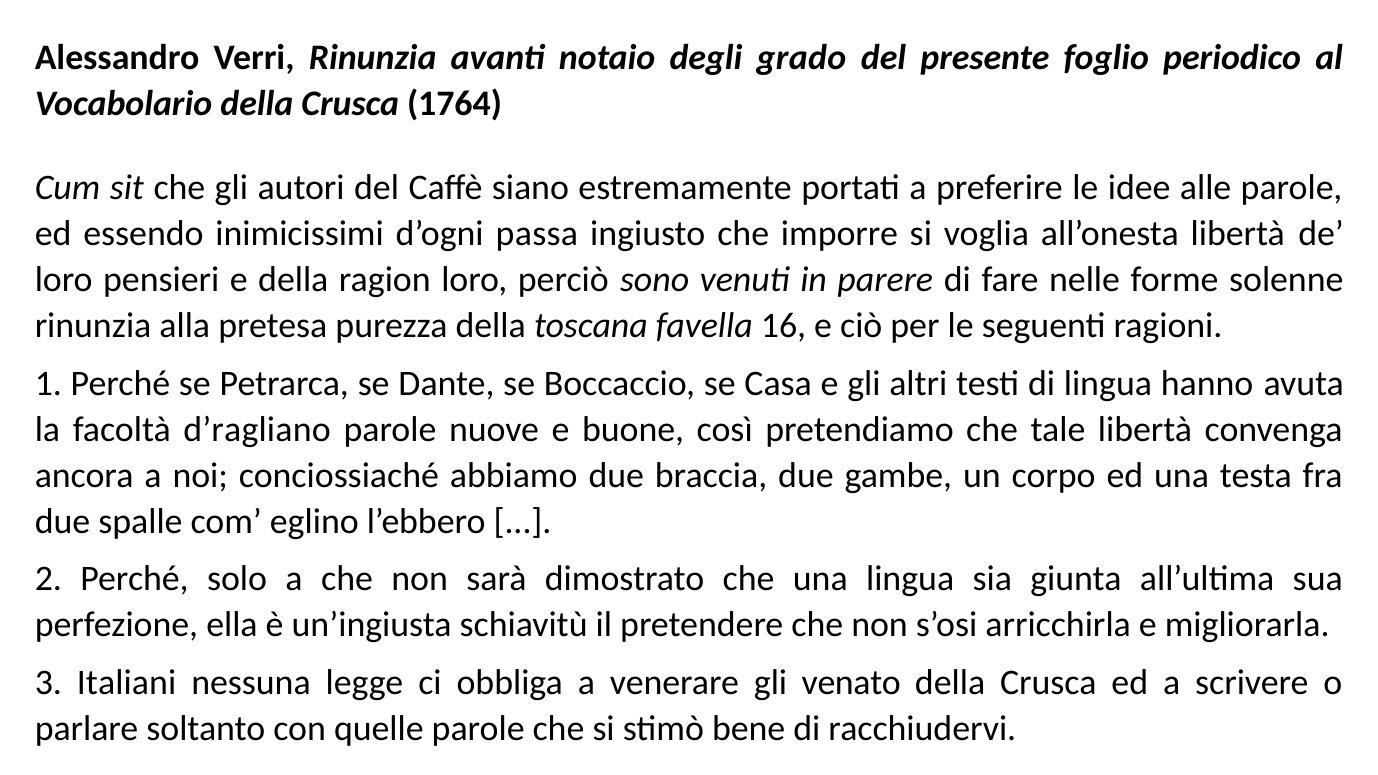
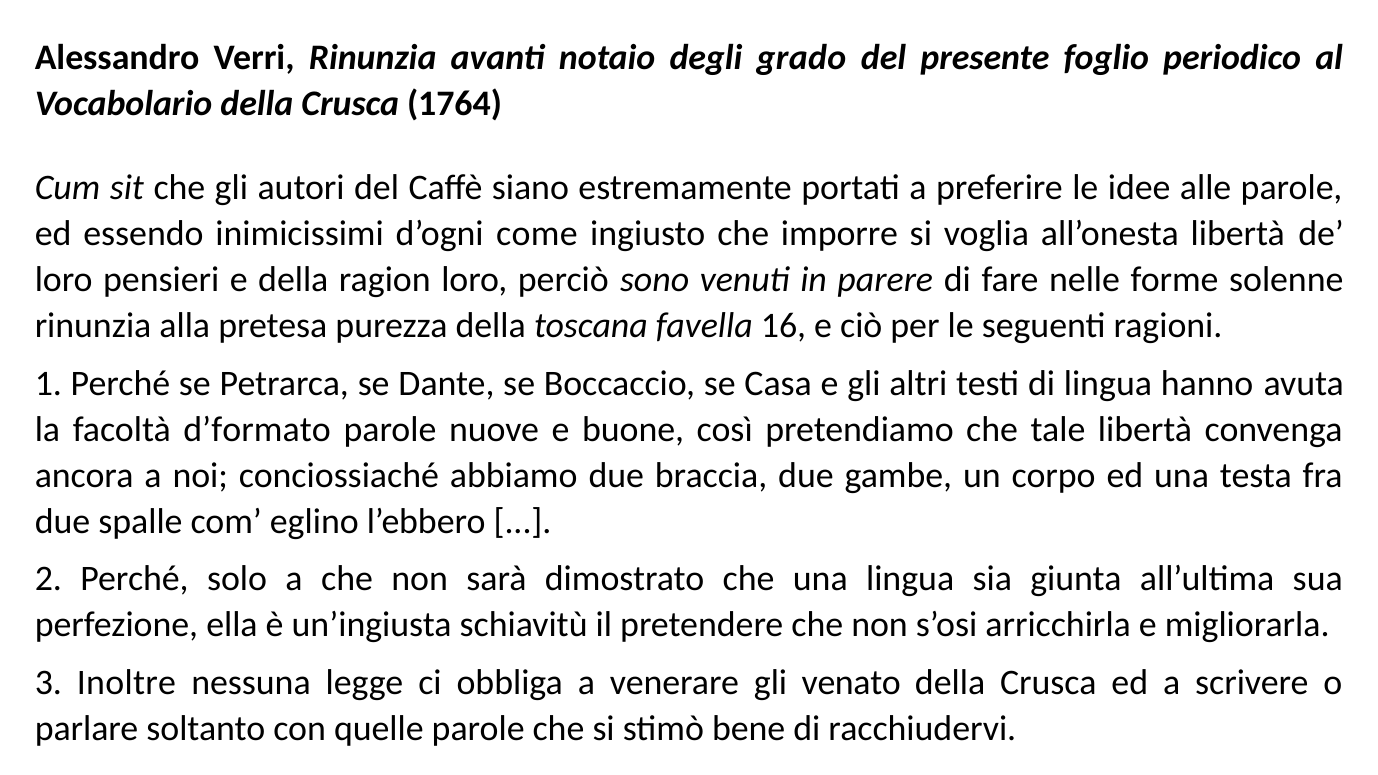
passa: passa -> come (537, 234)
d’ragliano: d’ragliano -> d’formato (257, 430)
Italiani: Italiani -> Inoltre (126, 683)
